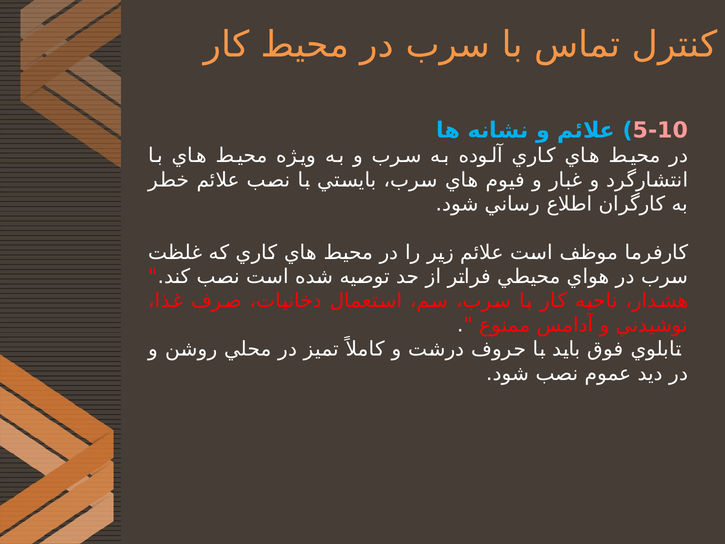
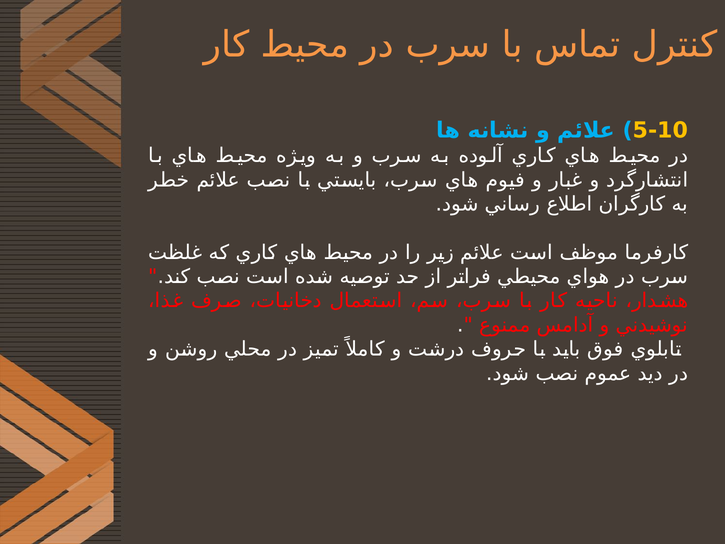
5-10 colour: pink -> yellow (661, 130)
